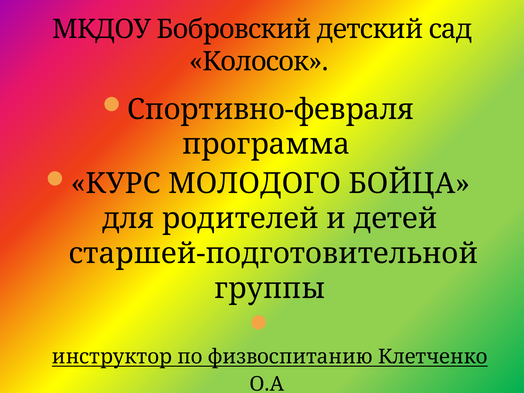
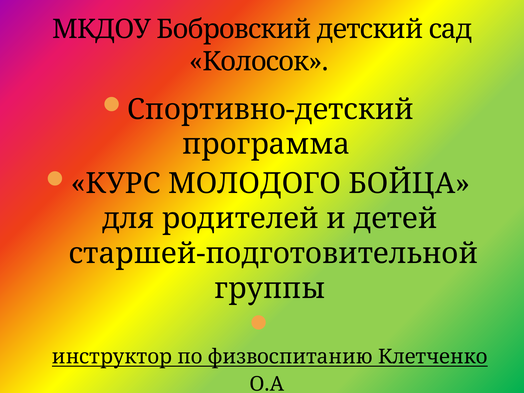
Спортивно-февраля: Спортивно-февраля -> Спортивно-детский (271, 109)
